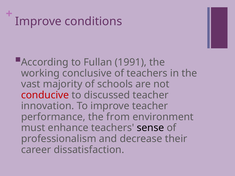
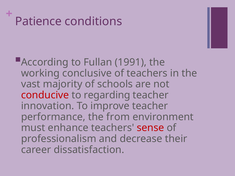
Improve: Improve -> Patience (38, 21)
discussed: discussed -> regarding (107, 95)
sense colour: black -> red (150, 128)
